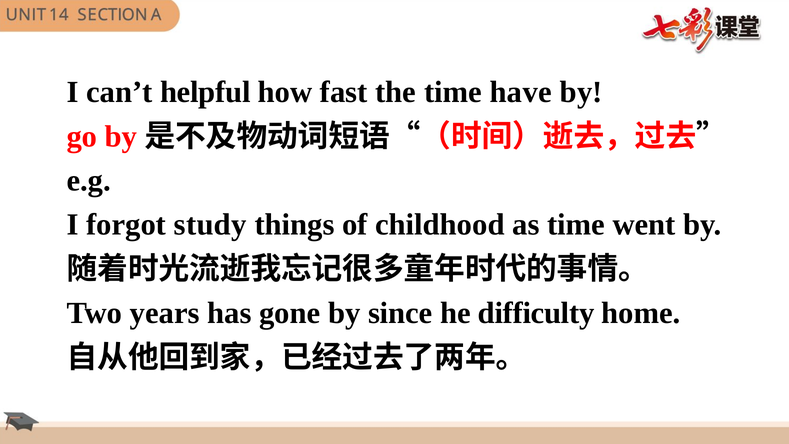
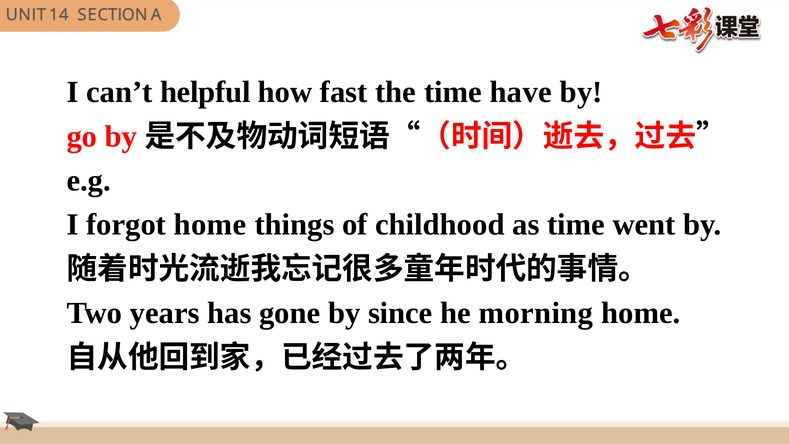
forgot study: study -> home (210, 225)
difficulty: difficulty -> morning (536, 313)
